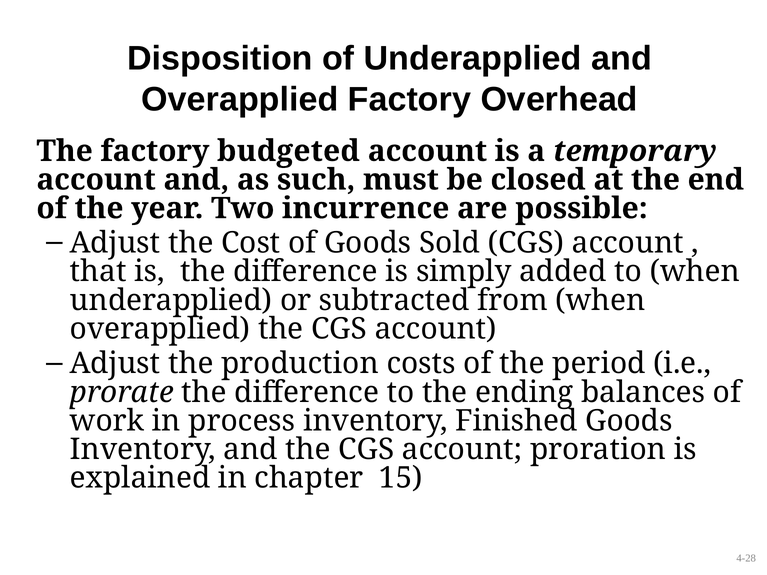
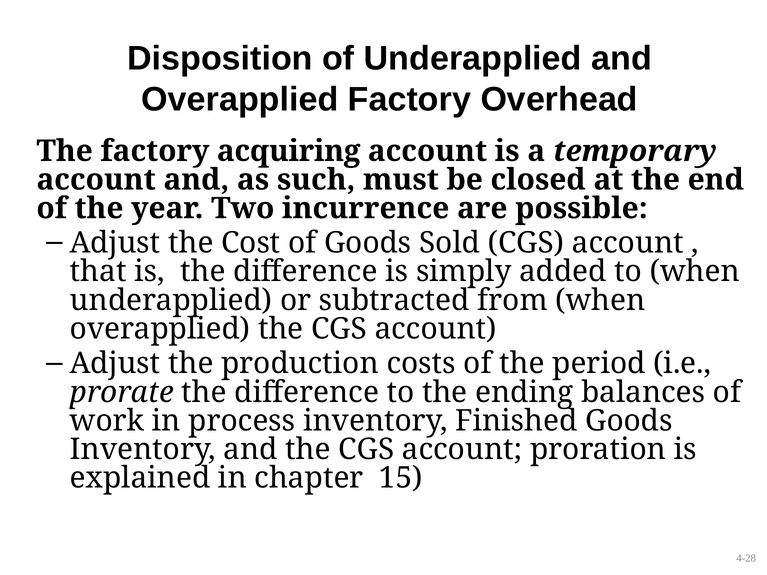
budgeted: budgeted -> acquiring (289, 151)
